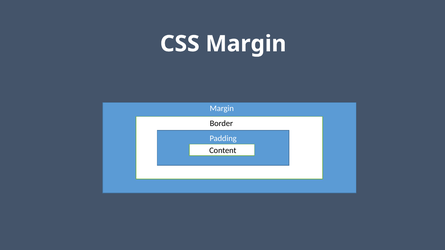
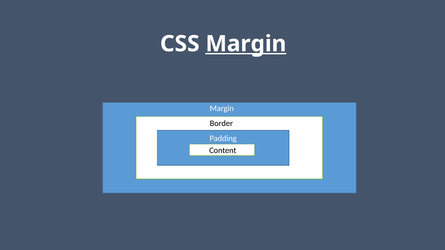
Margin underline: none -> present (246, 44)
